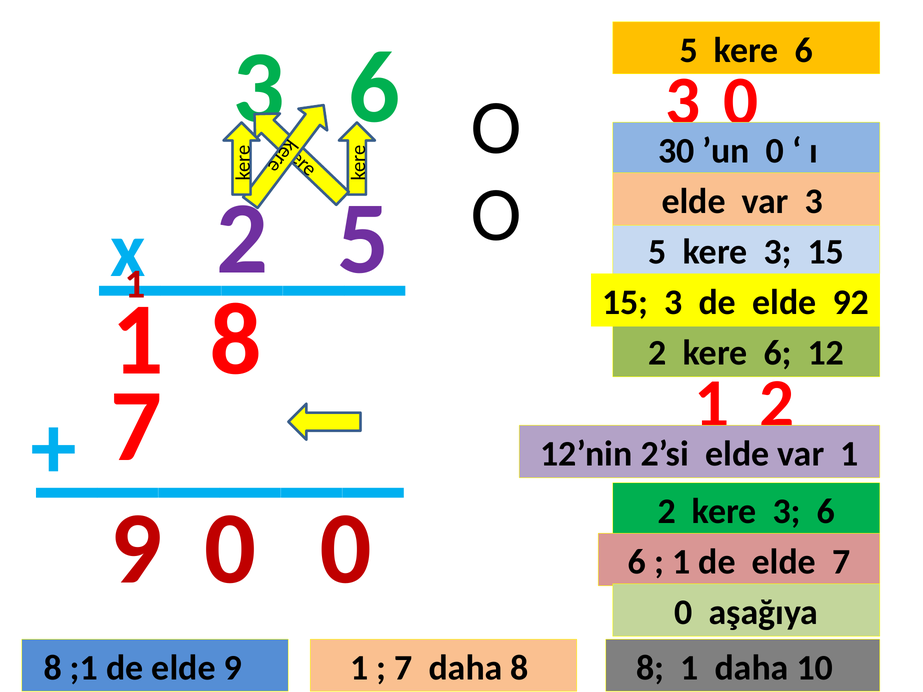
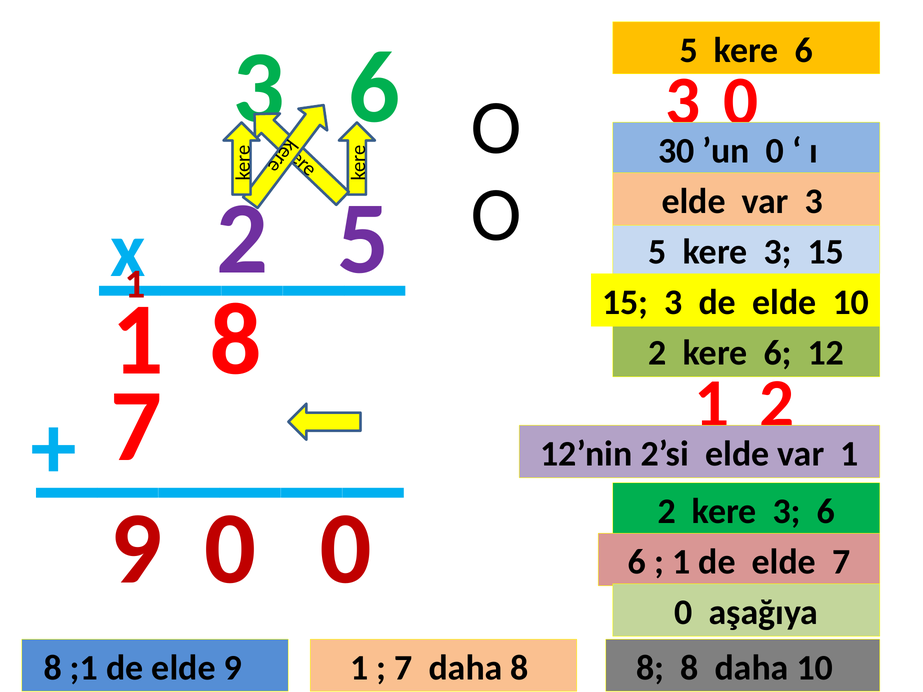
elde 92: 92 -> 10 (851, 303)
8 1: 1 -> 8 (689, 668)
